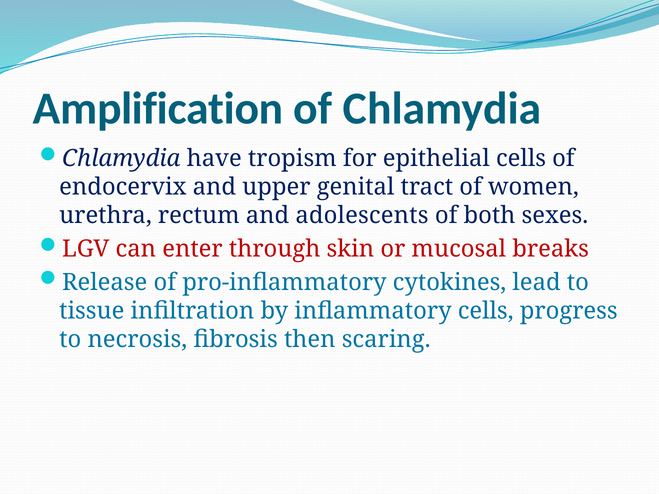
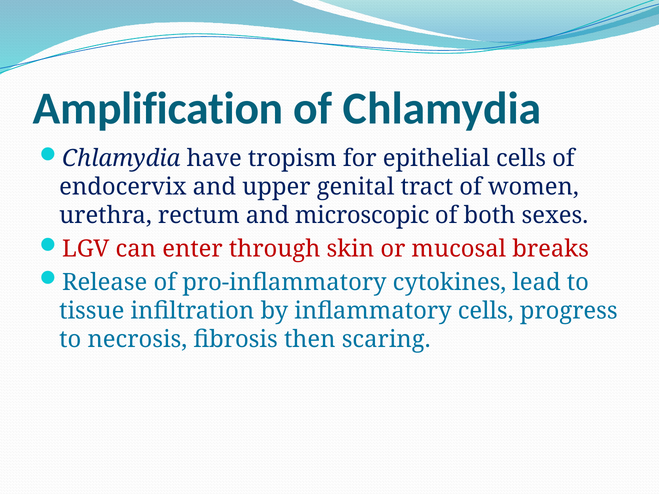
adolescents: adolescents -> microscopic (362, 216)
